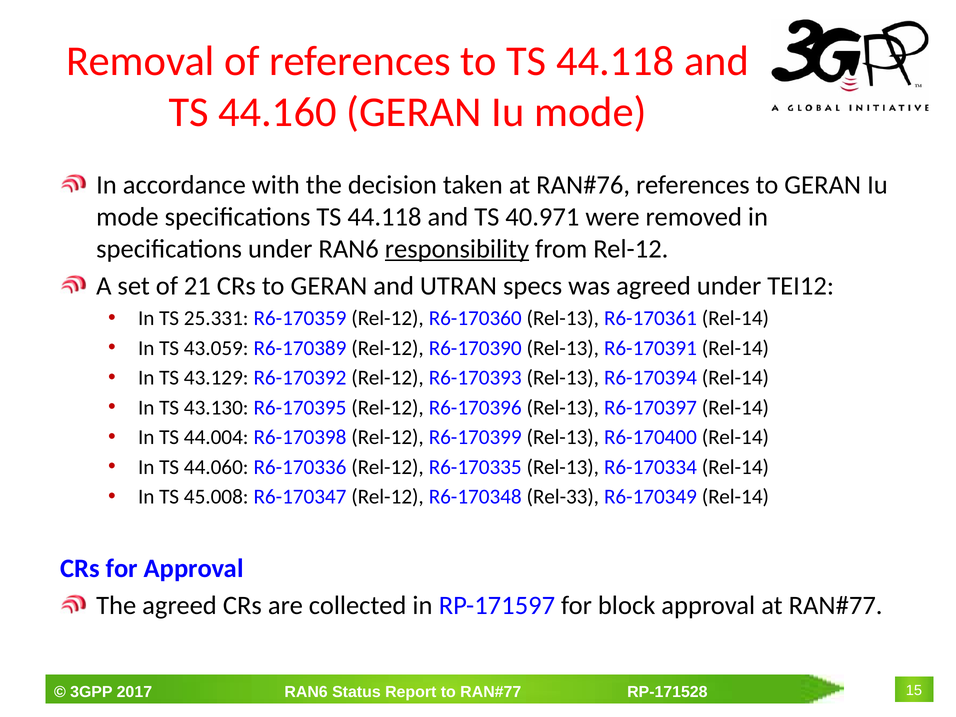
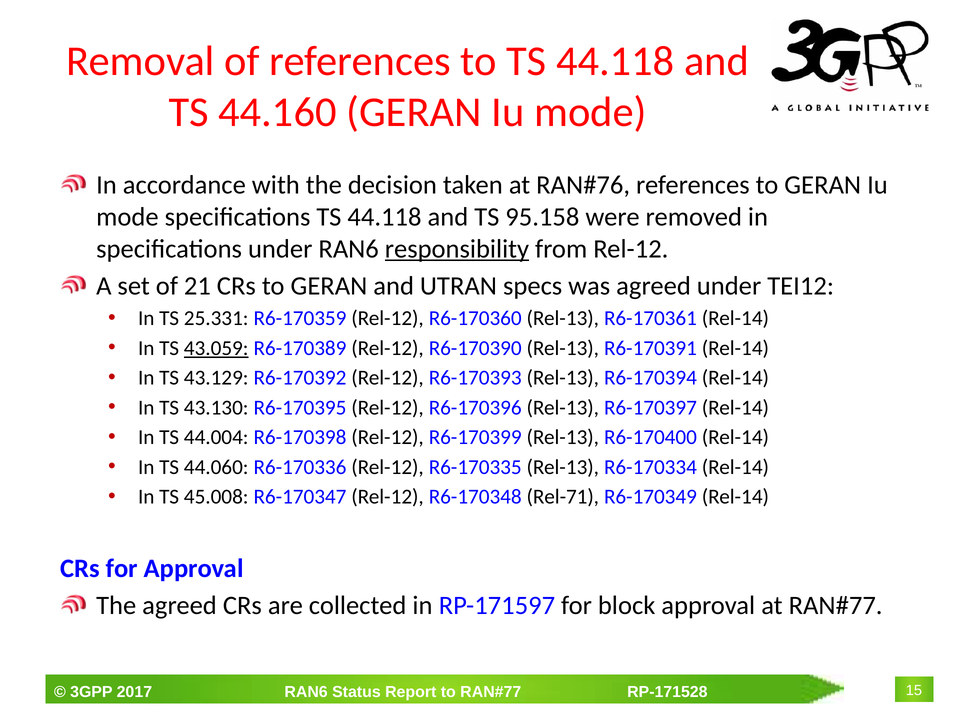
40.971: 40.971 -> 95.158 (542, 217)
43.059 underline: none -> present (216, 348)
Rel-33: Rel-33 -> Rel-71 (563, 497)
